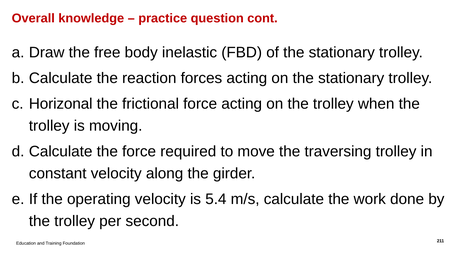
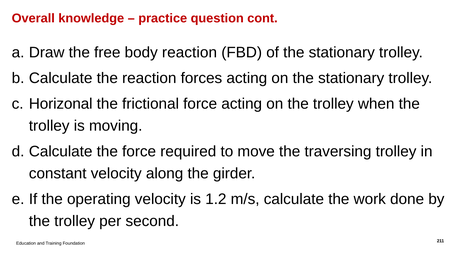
body inelastic: inelastic -> reaction (190, 53)
5.4: 5.4 -> 1.2 (216, 200)
